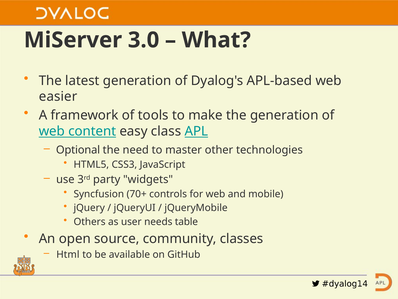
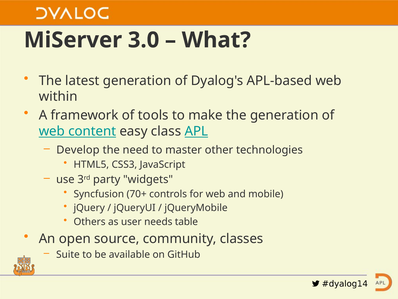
easier: easier -> within (58, 96)
Optional: Optional -> Develop (78, 150)
Html: Html -> Suite (68, 254)
